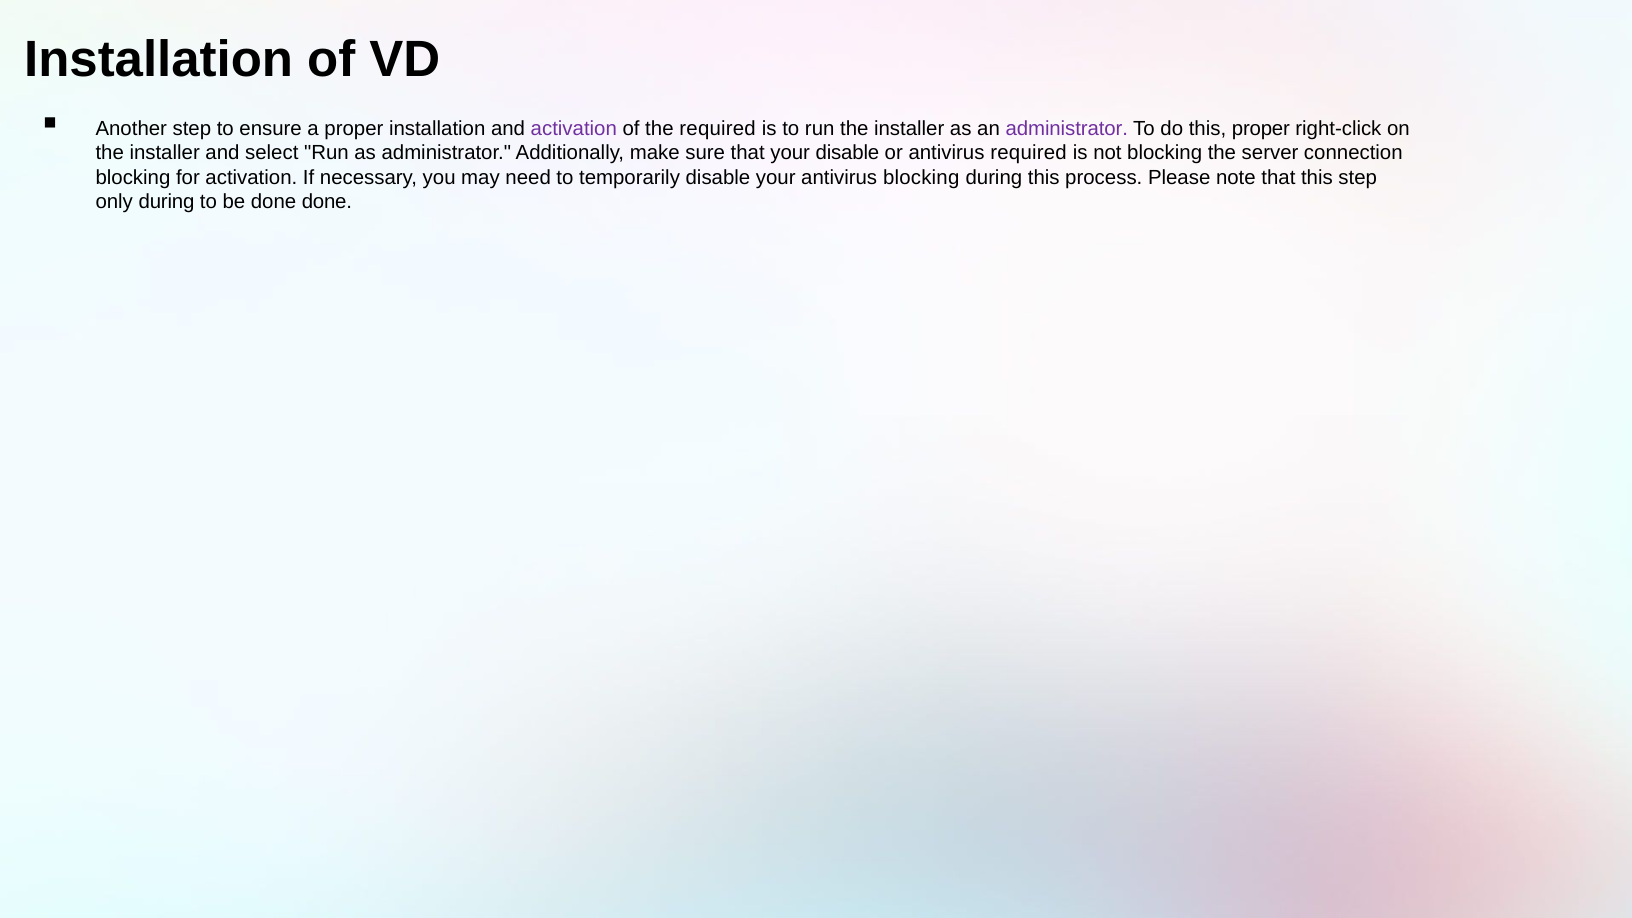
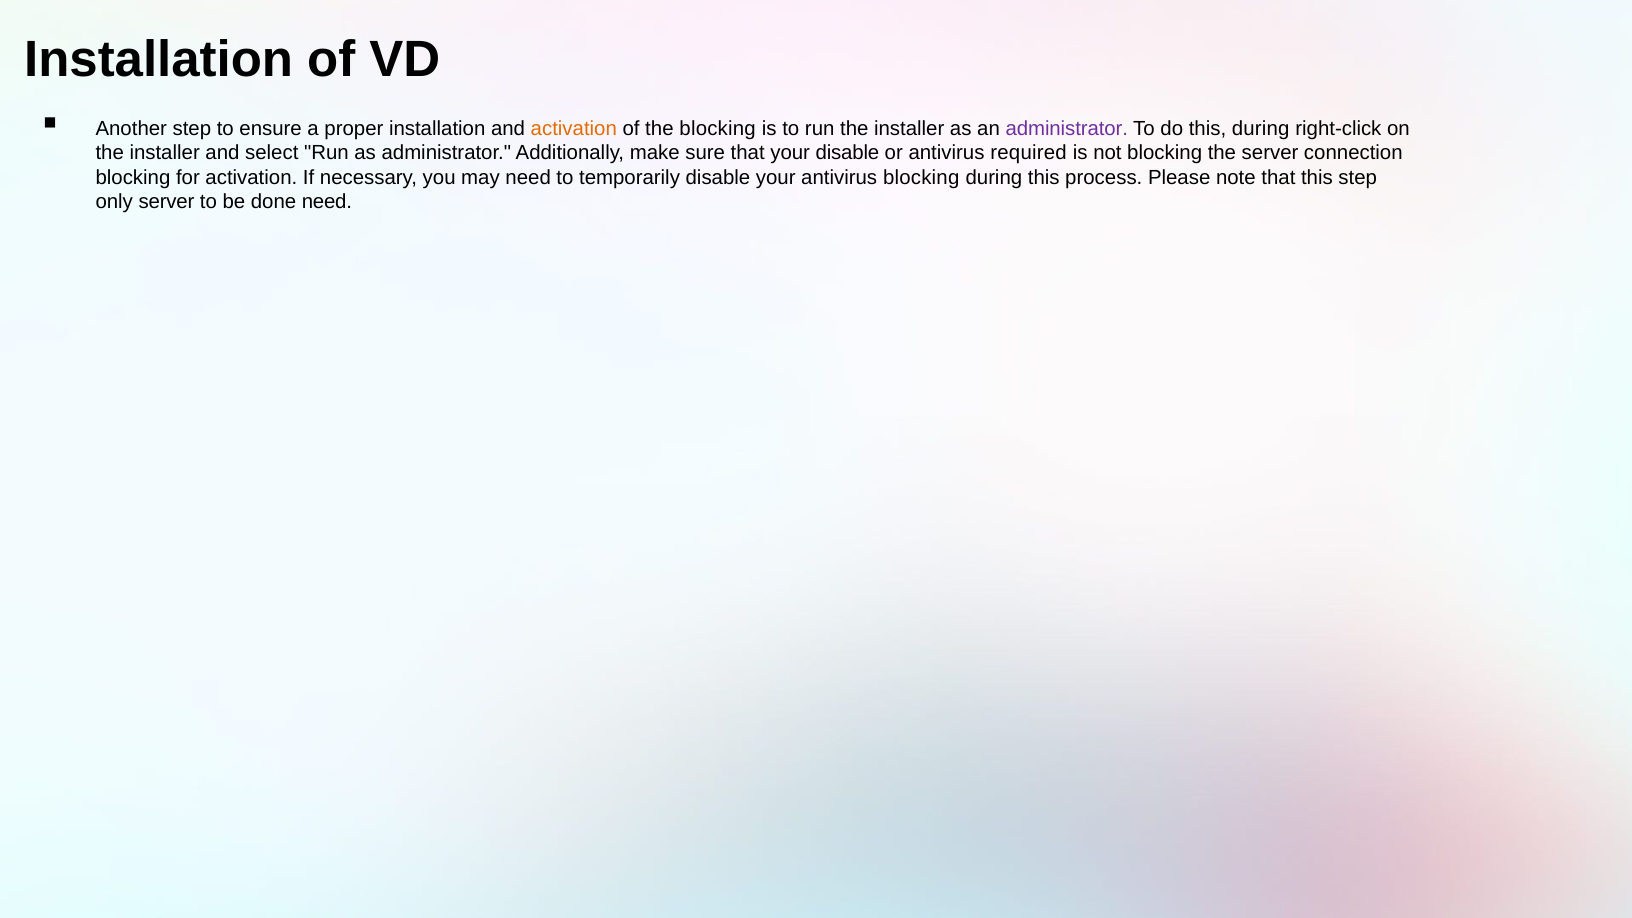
activation colour: purple -> orange (574, 129)
the required: required -> blocking (718, 129)
this proper: proper -> during (1261, 129)
only during: during -> server (167, 202)
done done: done -> need (327, 202)
